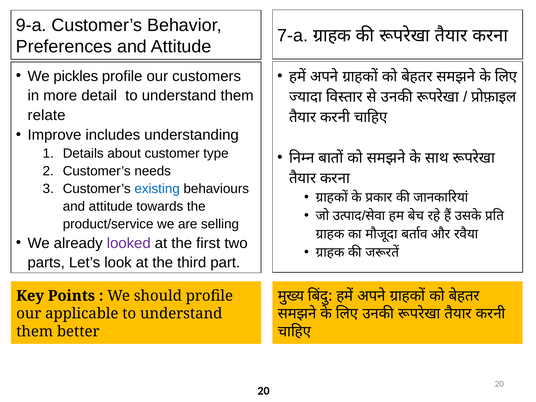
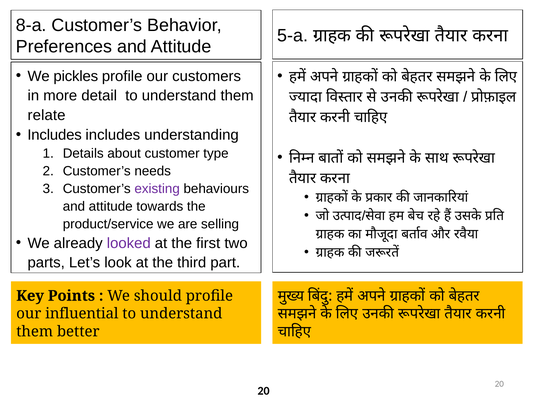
9-a: 9-a -> 8-a (31, 25)
7-a: 7-a -> 5-a (293, 36)
Improve: Improve -> Includes (55, 135)
existing colour: blue -> purple (157, 189)
applicable: applicable -> influential (82, 314)
